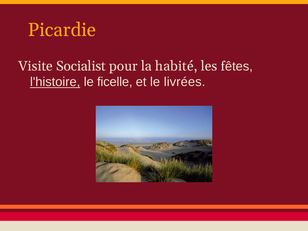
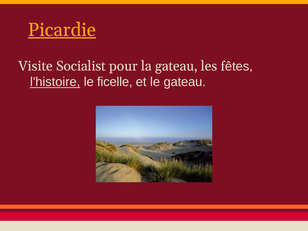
Picardie underline: none -> present (62, 30)
la habité: habité -> gateau (176, 66)
le livrées: livrées -> gateau (185, 82)
